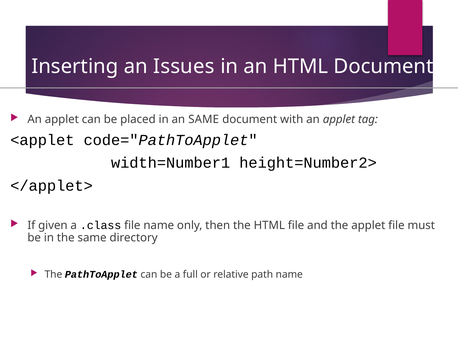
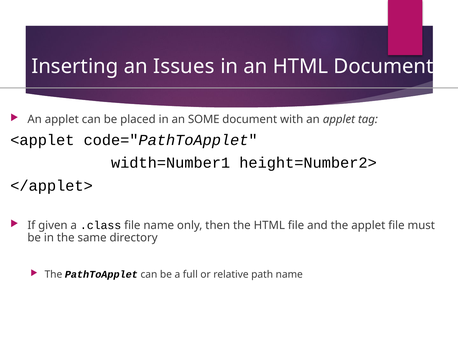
an SAME: SAME -> SOME (204, 119)
